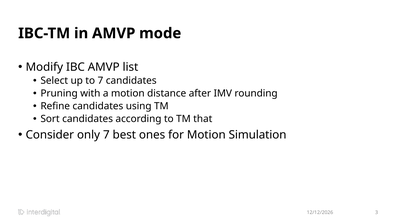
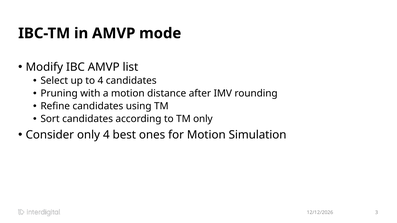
to 7: 7 -> 4 (100, 81)
TM that: that -> only (203, 119)
only 7: 7 -> 4 (106, 135)
